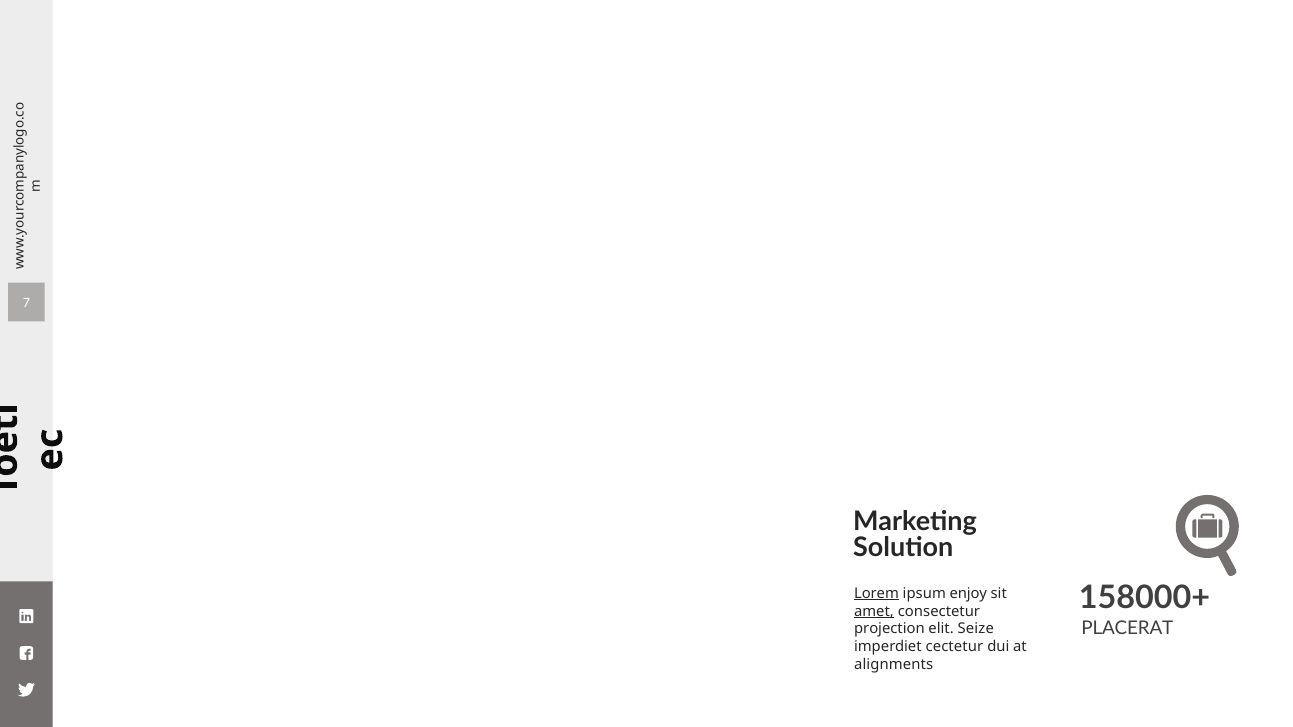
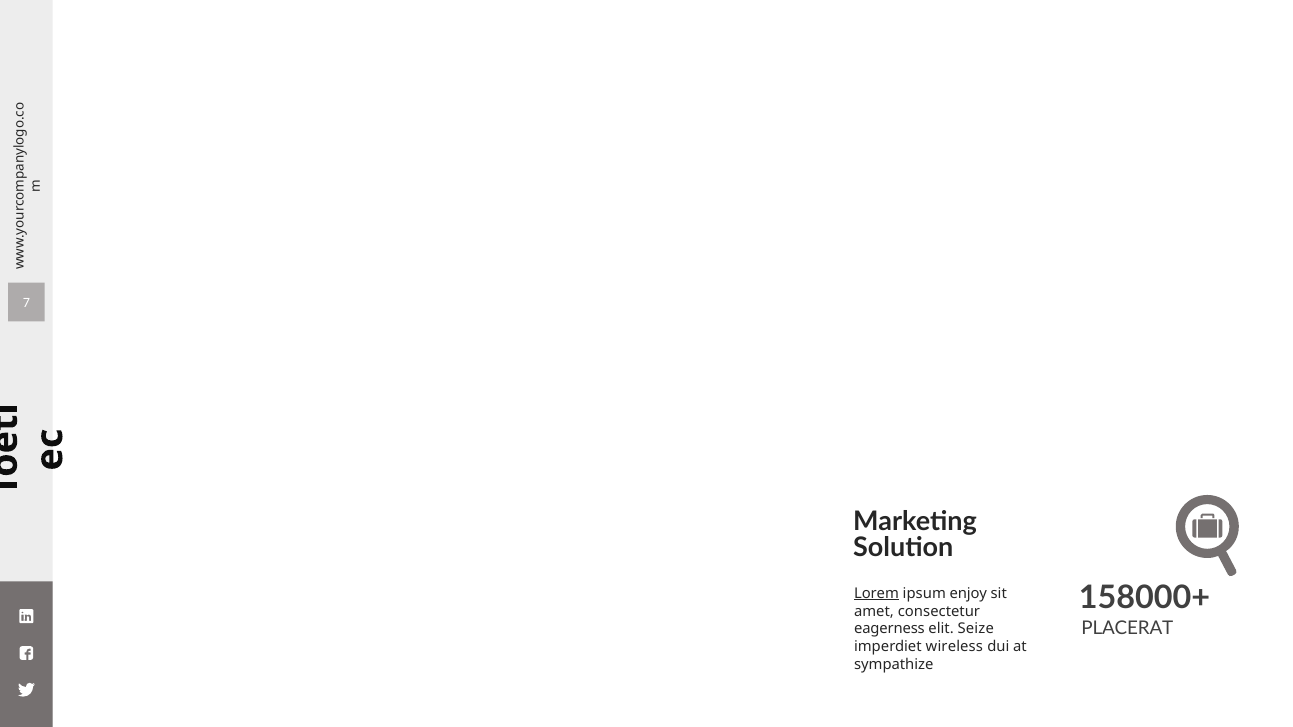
amet underline: present -> none (874, 611)
projection: projection -> eagerness (889, 629)
cectetur: cectetur -> wireless (954, 647)
alignments: alignments -> sympathize (894, 665)
